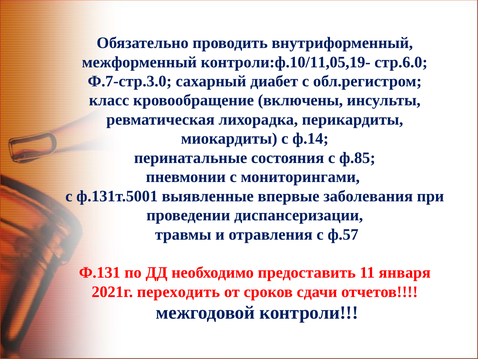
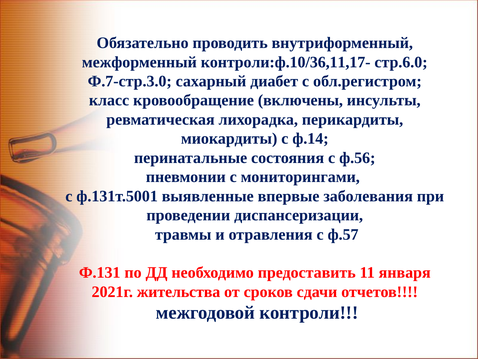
контроли:ф.10/11,05,19-: контроли:ф.10/11,05,19- -> контроли:ф.10/36,11,17- (286, 62)
ф.85: ф.85 -> ф.56 (357, 158)
переходить: переходить -> жительства (179, 291)
